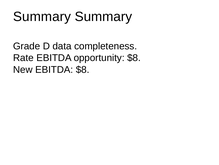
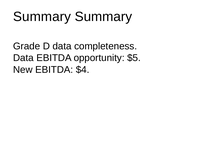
Rate: Rate -> Data (23, 58)
opportunity $8: $8 -> $5 (134, 58)
EBITDA $8: $8 -> $4 (83, 69)
